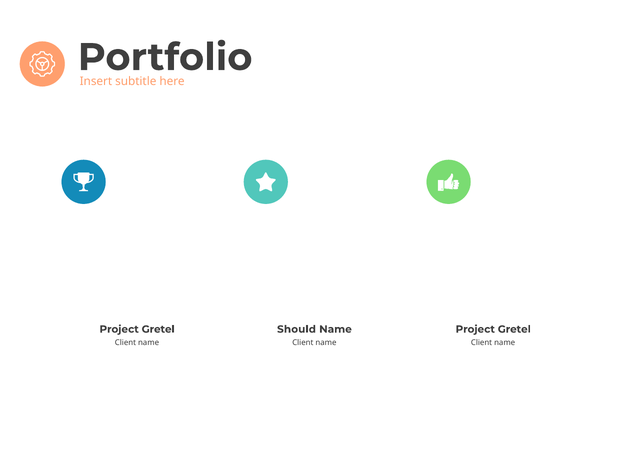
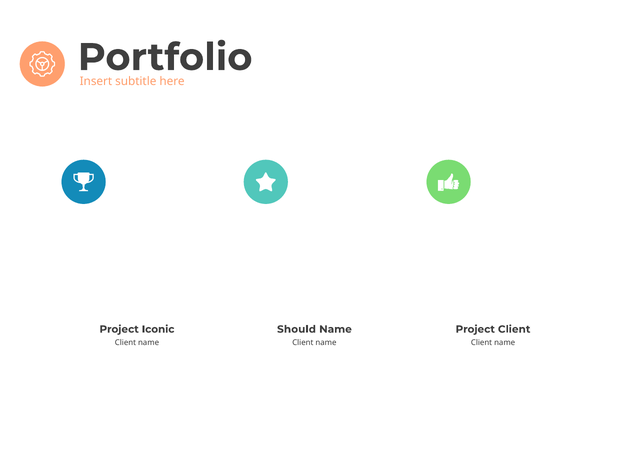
Gretel: Gretel -> Iconic (158, 329)
Gretel: Gretel -> Client (514, 329)
